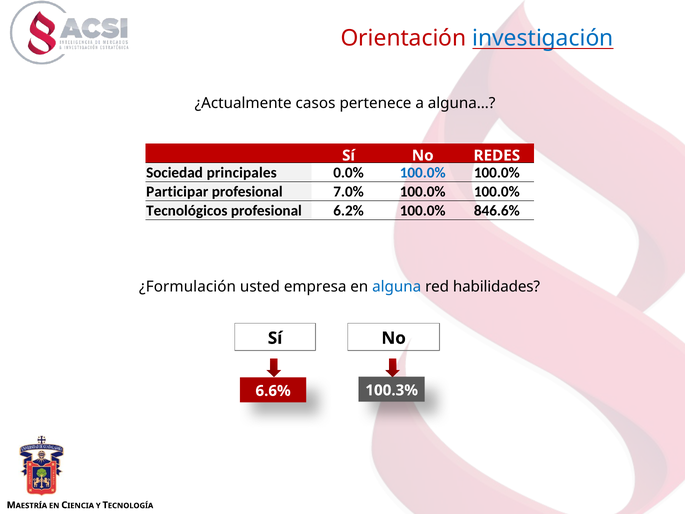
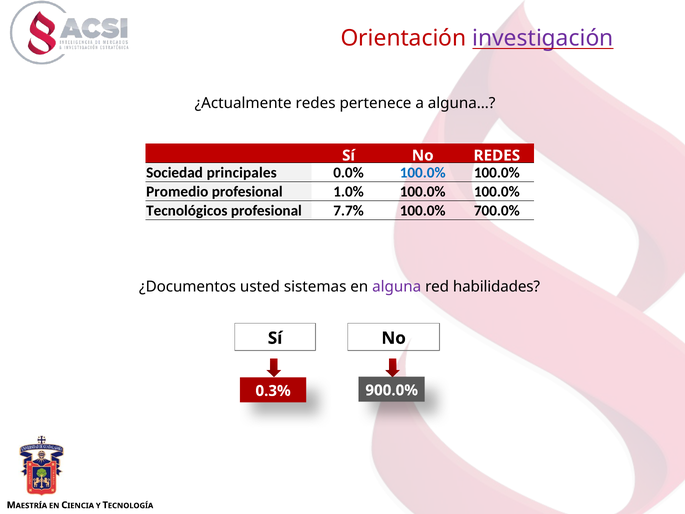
investigación colour: blue -> purple (543, 38)
¿Actualmente casos: casos -> redes (316, 103)
Participar: Participar -> Promedio (177, 192)
7.0%: 7.0% -> 1.0% (349, 192)
6.2%: 6.2% -> 7.7% (349, 211)
846.6%: 846.6% -> 700.0% (497, 211)
¿Formulación: ¿Formulación -> ¿Documentos (188, 287)
empresa: empresa -> sistemas (315, 287)
alguna colour: blue -> purple (397, 287)
100.3%: 100.3% -> 900.0% (392, 390)
6.6%: 6.6% -> 0.3% (273, 391)
